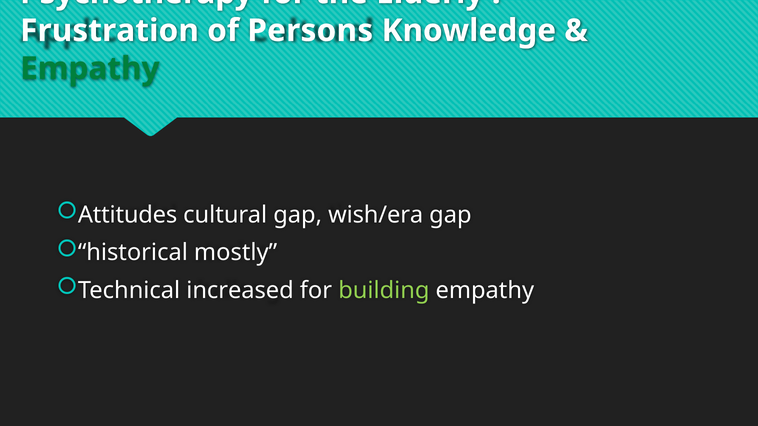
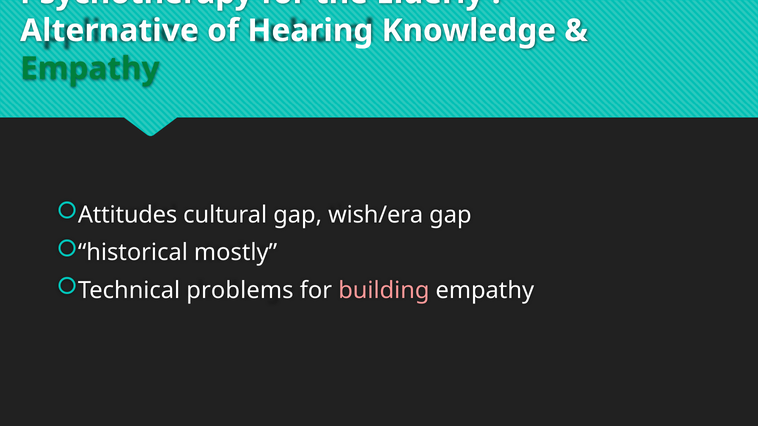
Frustration: Frustration -> Alternative (109, 31)
Persons: Persons -> Hearing (310, 31)
increased: increased -> problems (240, 291)
building colour: light green -> pink (384, 291)
